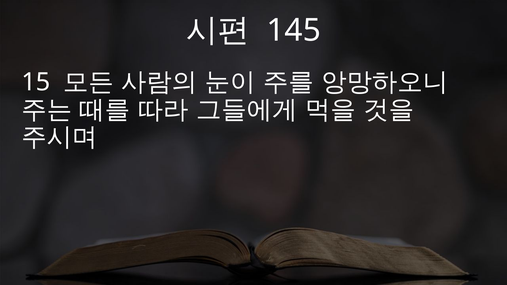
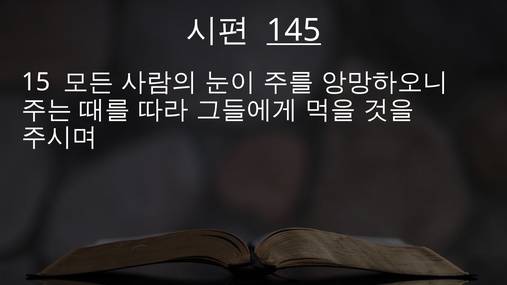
145 underline: none -> present (294, 31)
